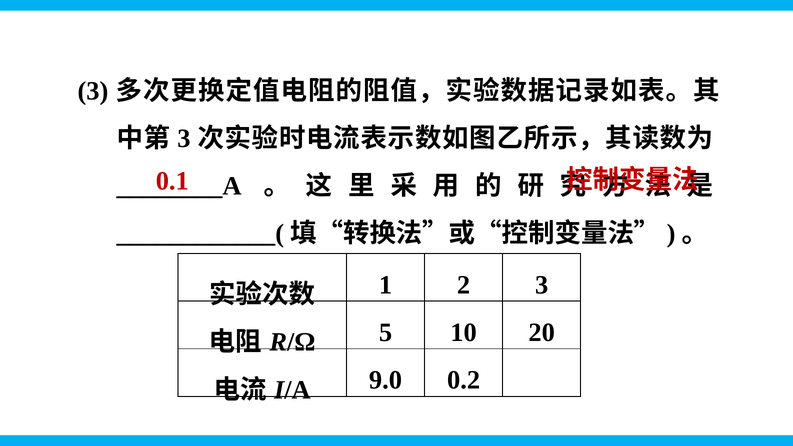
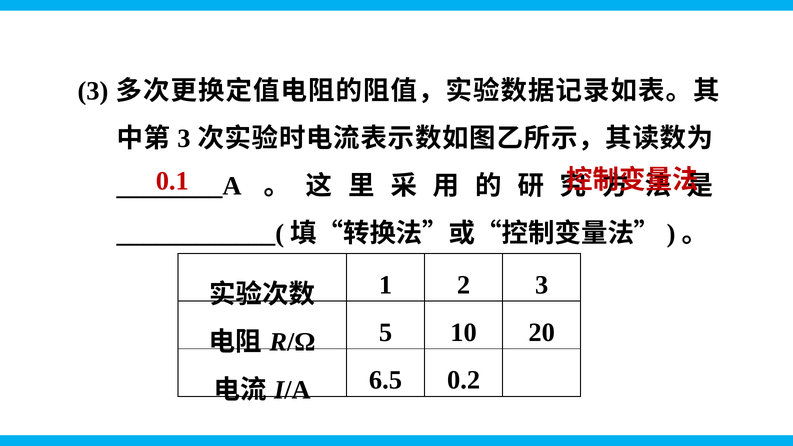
9.0: 9.0 -> 6.5 (386, 380)
